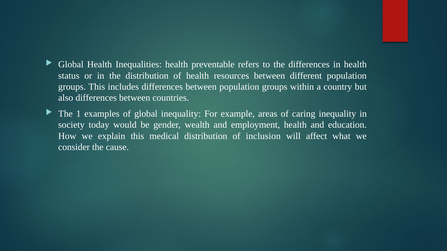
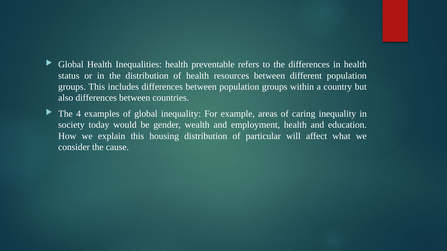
1: 1 -> 4 (79, 114)
medical: medical -> housing (164, 136)
inclusion: inclusion -> particular (263, 136)
